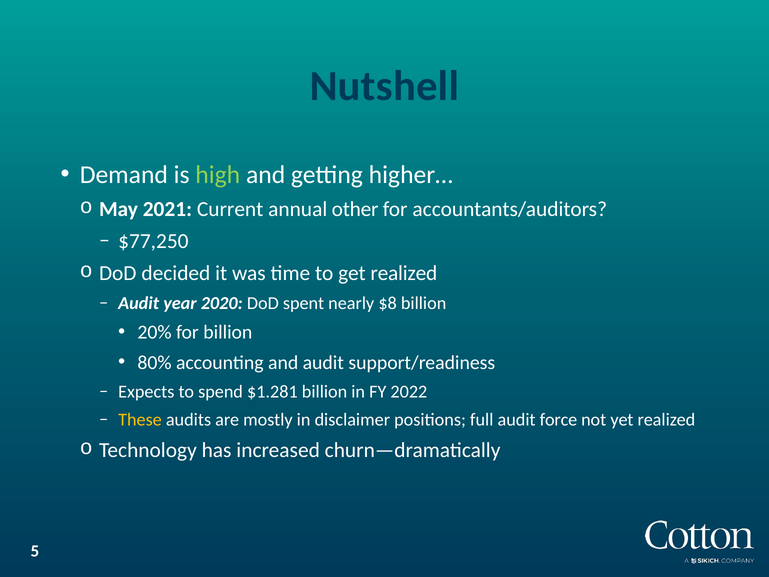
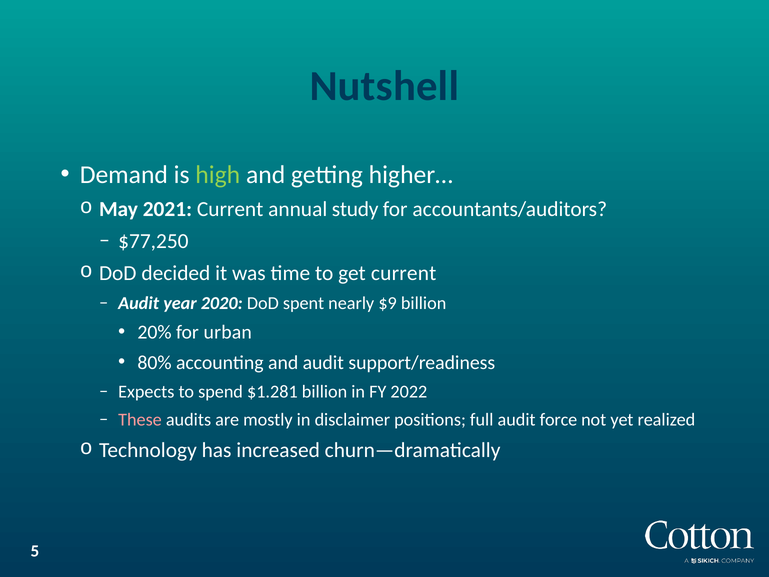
other: other -> study (355, 209)
get realized: realized -> current (404, 273)
$8: $8 -> $9 (388, 303)
for billion: billion -> urban (228, 332)
These colour: yellow -> pink (140, 420)
